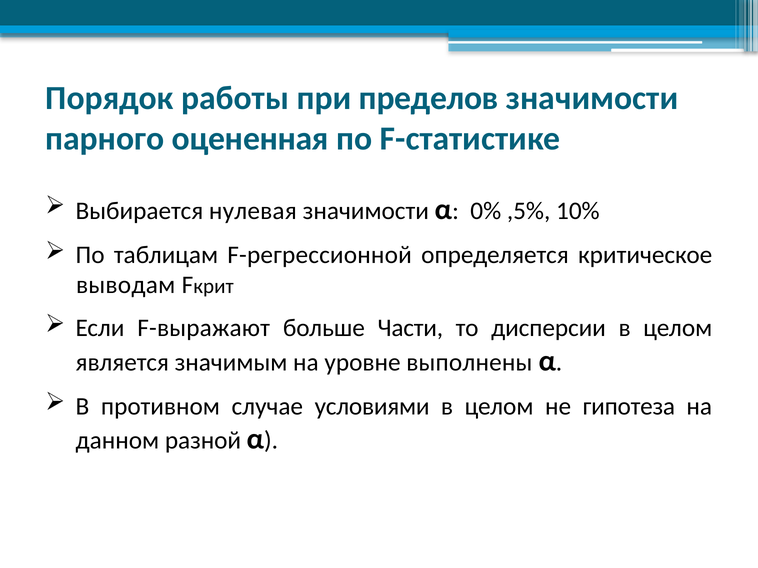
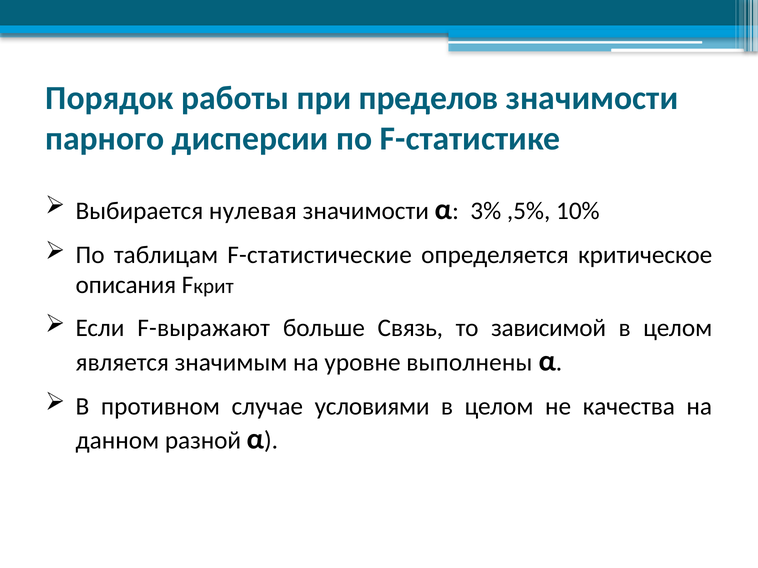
оцененная: оцененная -> дисперсии (250, 139)
0%: 0% -> 3% (486, 211)
F-регрессионной: F-регрессионной -> F-статистические (320, 255)
выводам: выводам -> описания (126, 285)
Части: Части -> Связь (410, 328)
дисперсии: дисперсии -> зависимой (549, 328)
гипотеза: гипотеза -> качества (629, 407)
